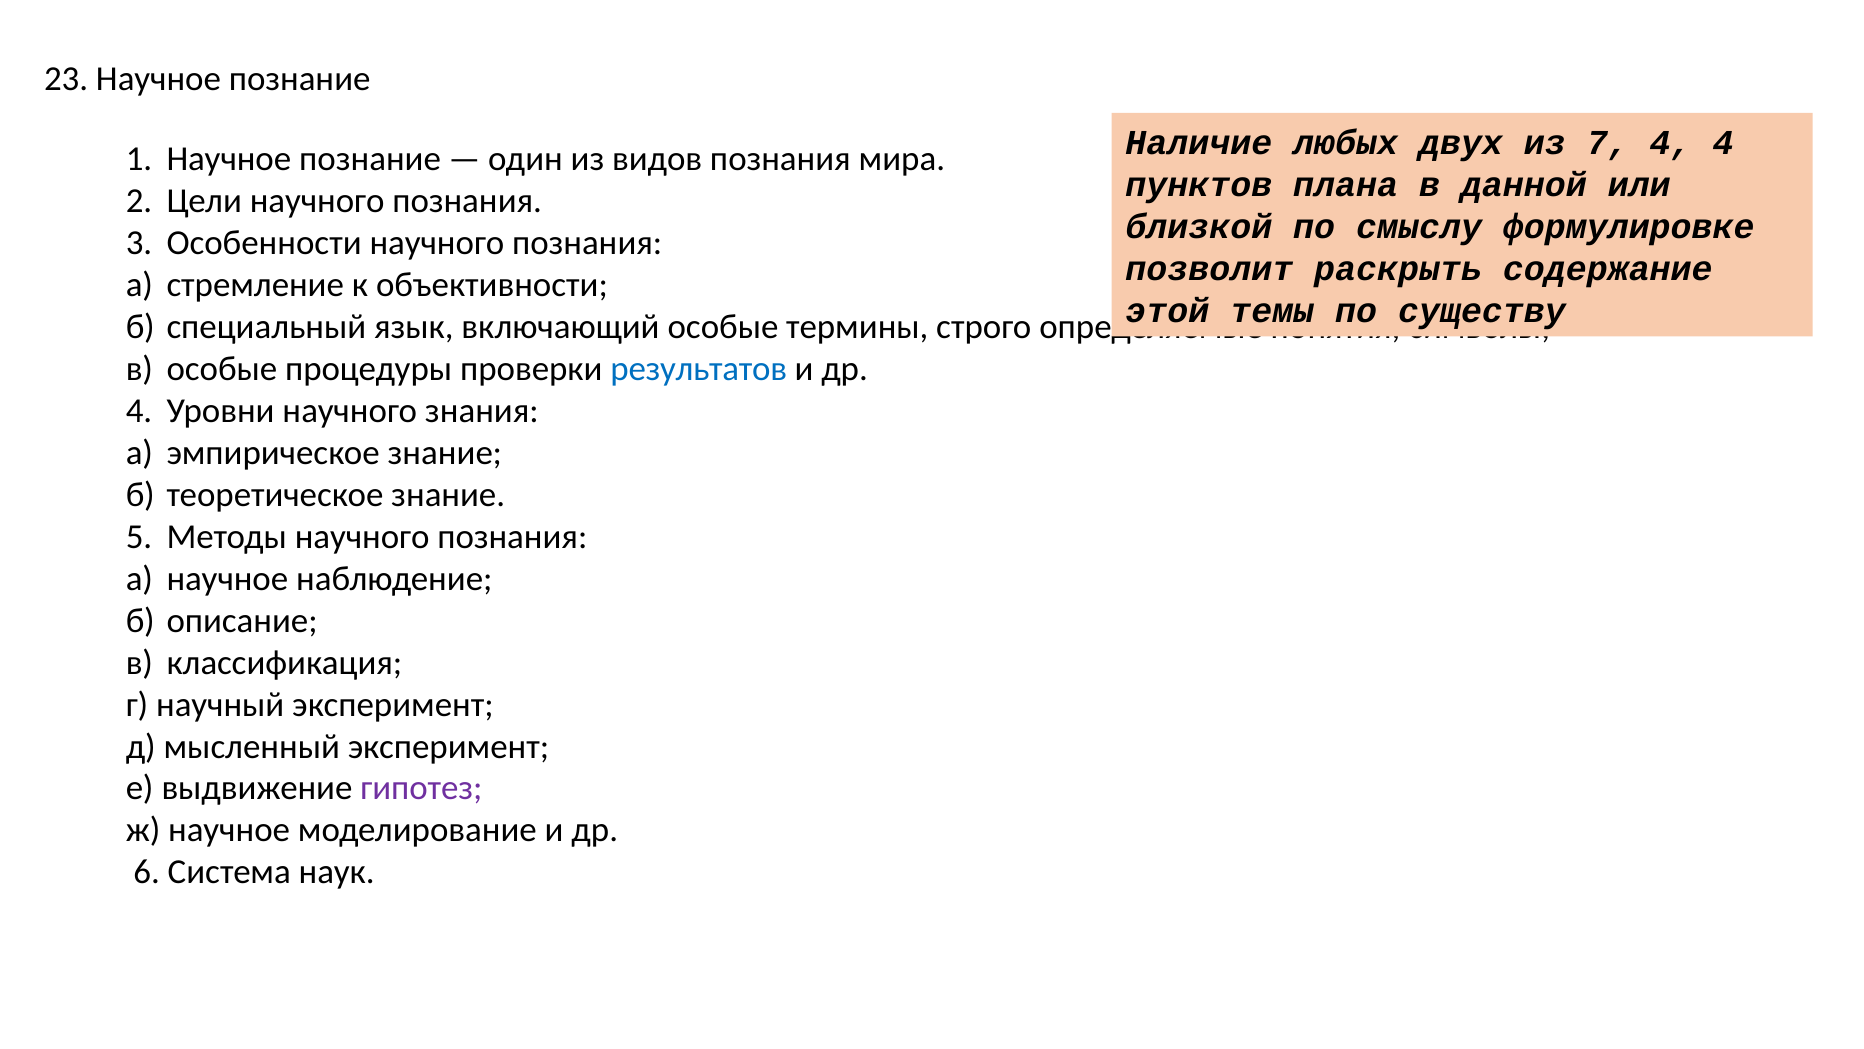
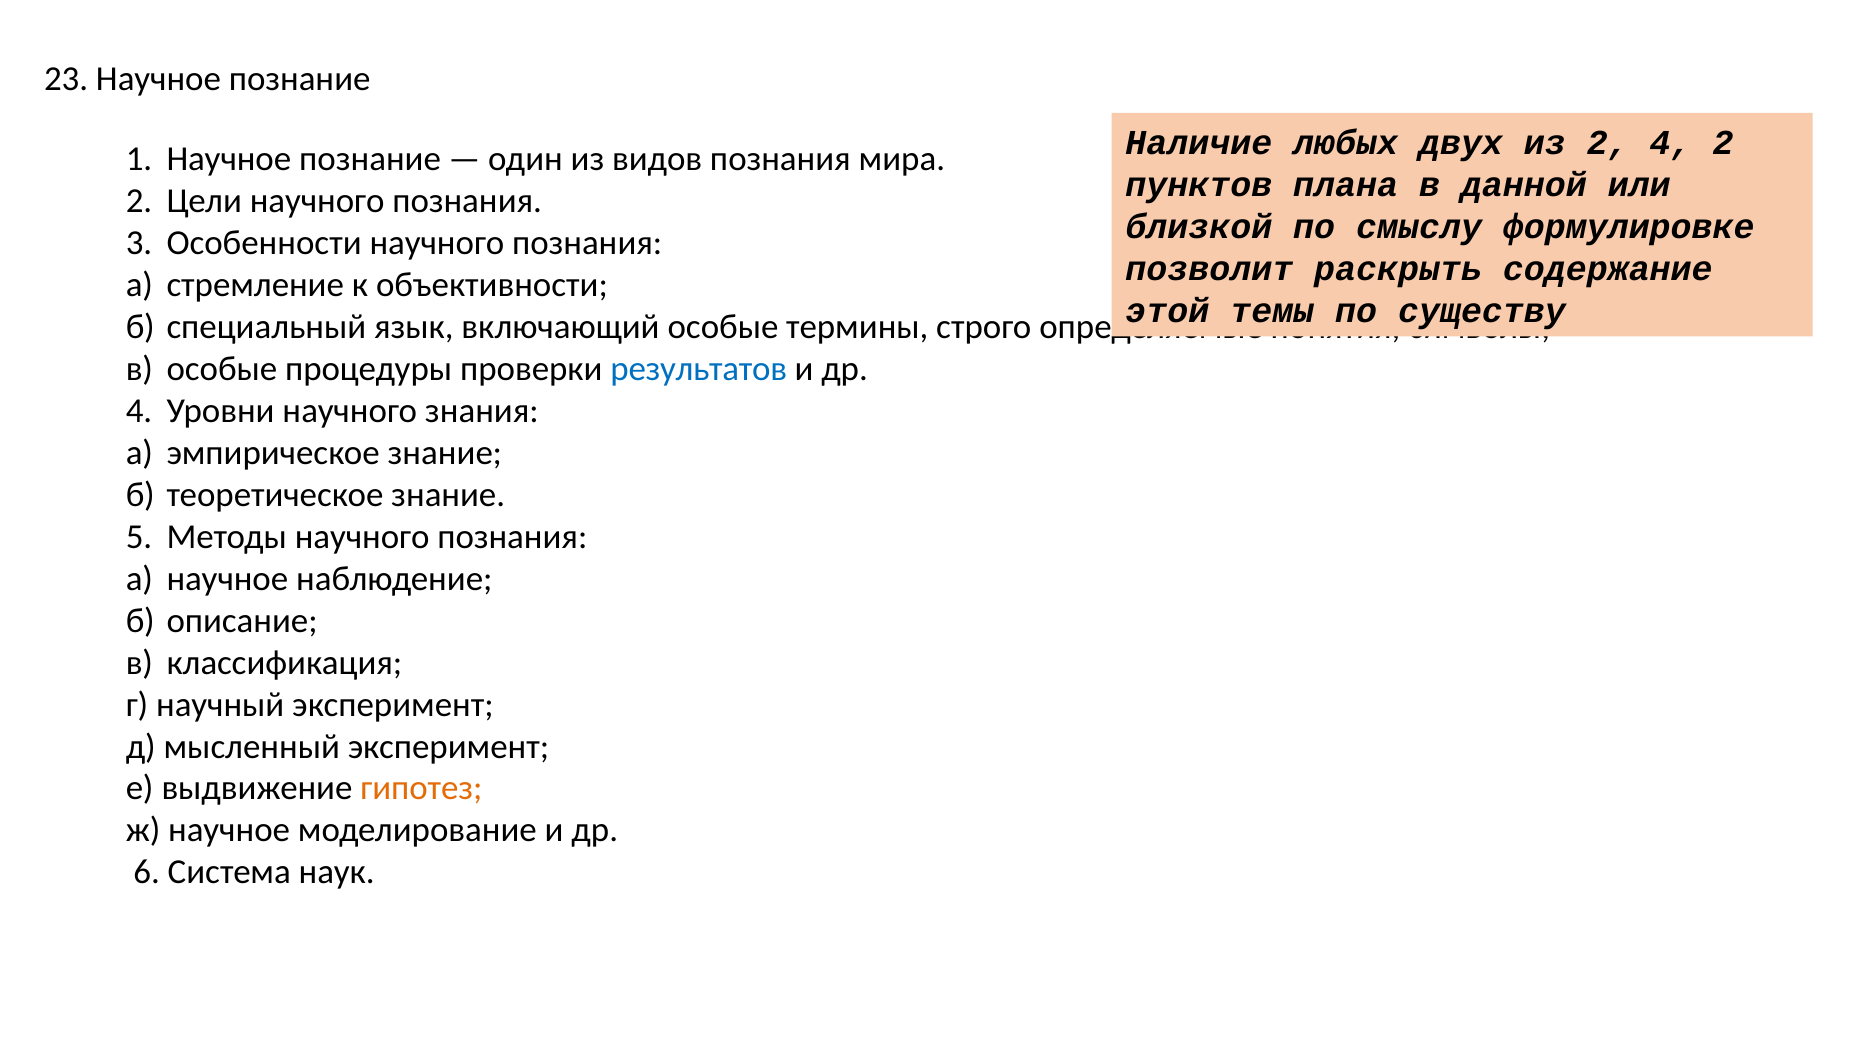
из 7: 7 -> 2 (1608, 143)
4 4: 4 -> 2 (1723, 143)
гипотез colour: purple -> orange (421, 788)
